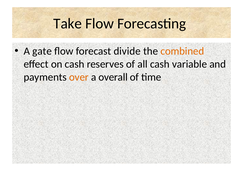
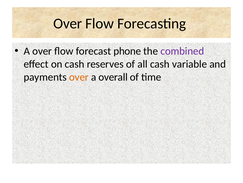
Take: Take -> Over (68, 24)
A gate: gate -> over (42, 51)
divide: divide -> phone (127, 51)
combined colour: orange -> purple (182, 51)
